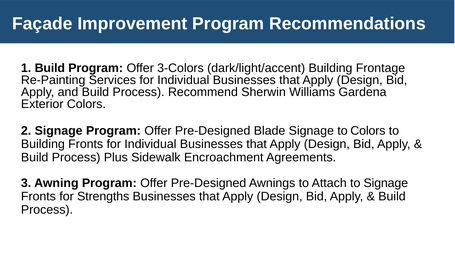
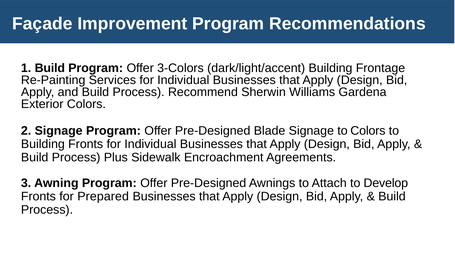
to Signage: Signage -> Develop (386, 183)
Strengths: Strengths -> Prepared (103, 196)
